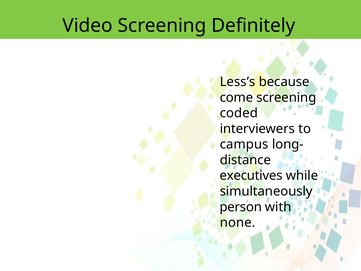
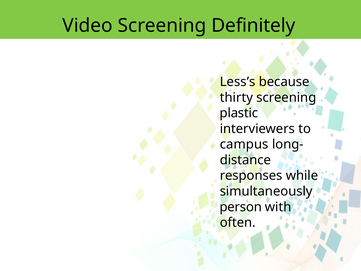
come: come -> thirty (236, 97)
coded: coded -> plastic (239, 113)
executives: executives -> responses (251, 176)
none: none -> often (238, 222)
